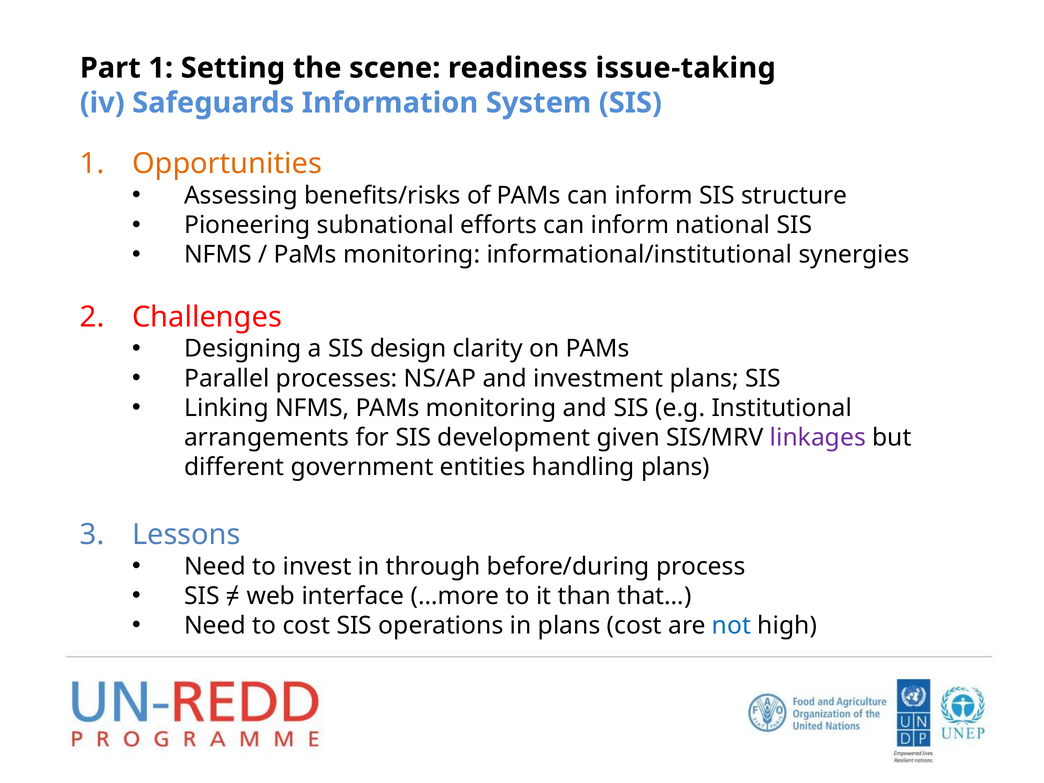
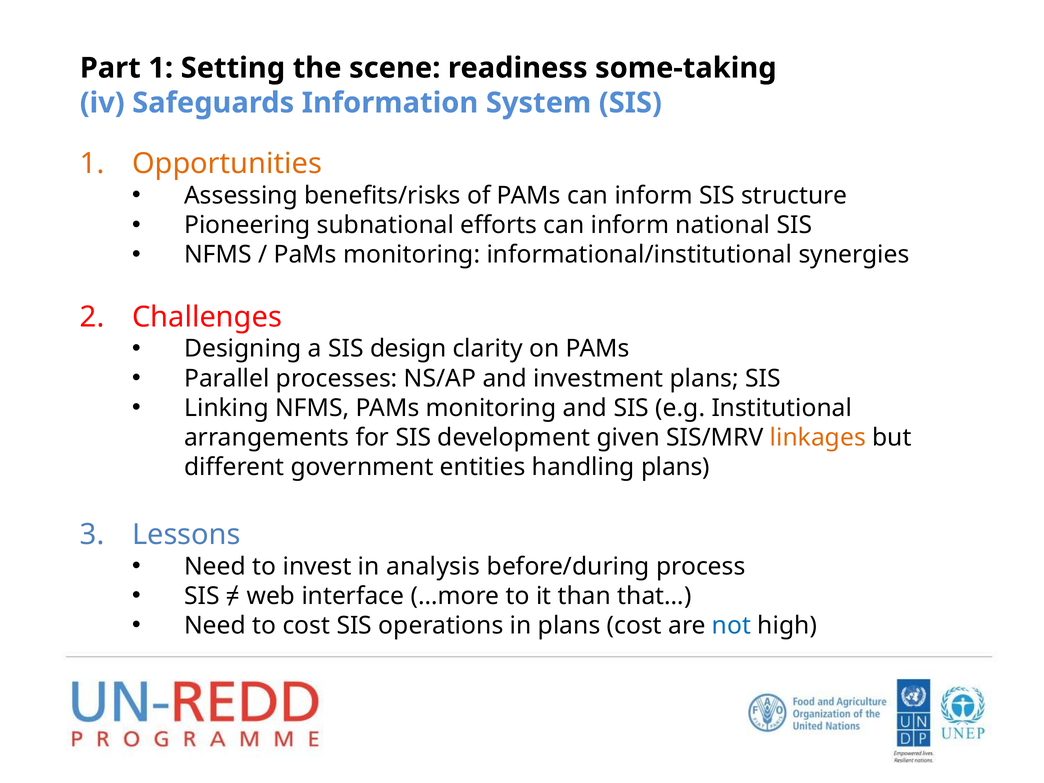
issue-taking: issue-taking -> some-taking (686, 68)
linkages colour: purple -> orange (818, 438)
through: through -> analysis (433, 566)
